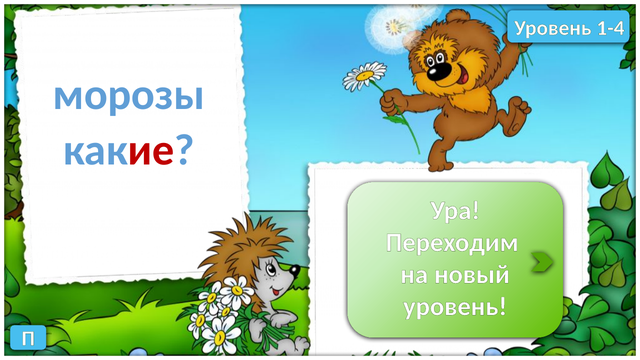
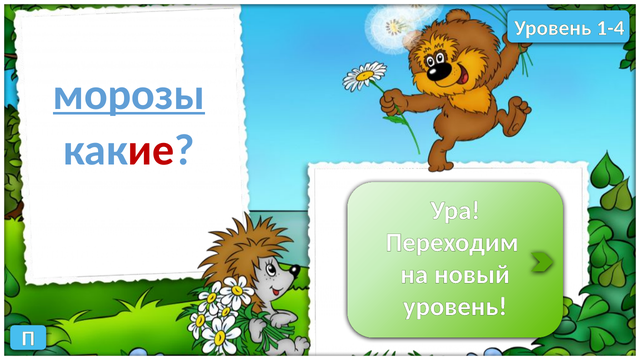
морозы underline: none -> present (129, 94)
